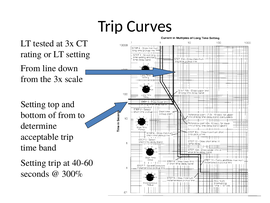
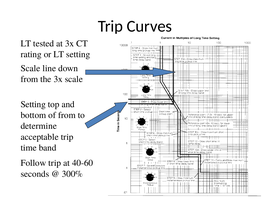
From: From -> Scale (30, 68)
Setting: Setting -> Follow (33, 163)
